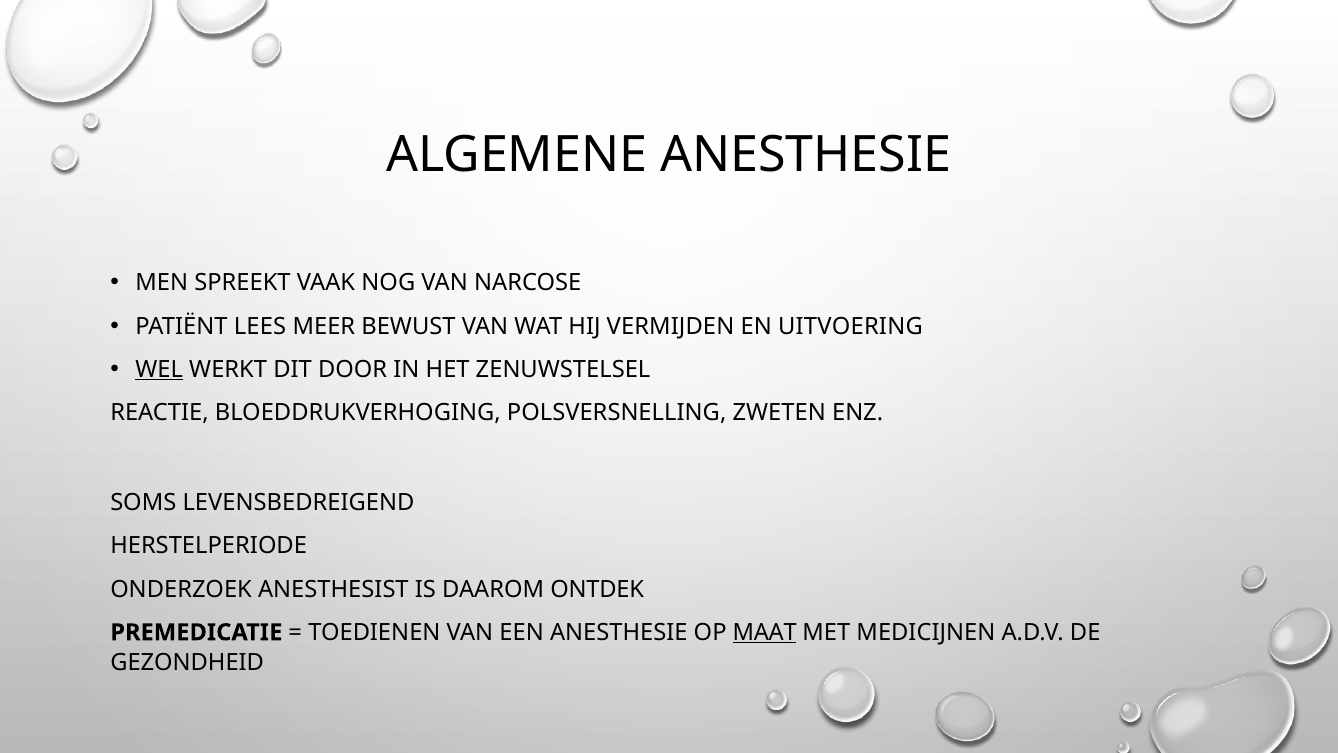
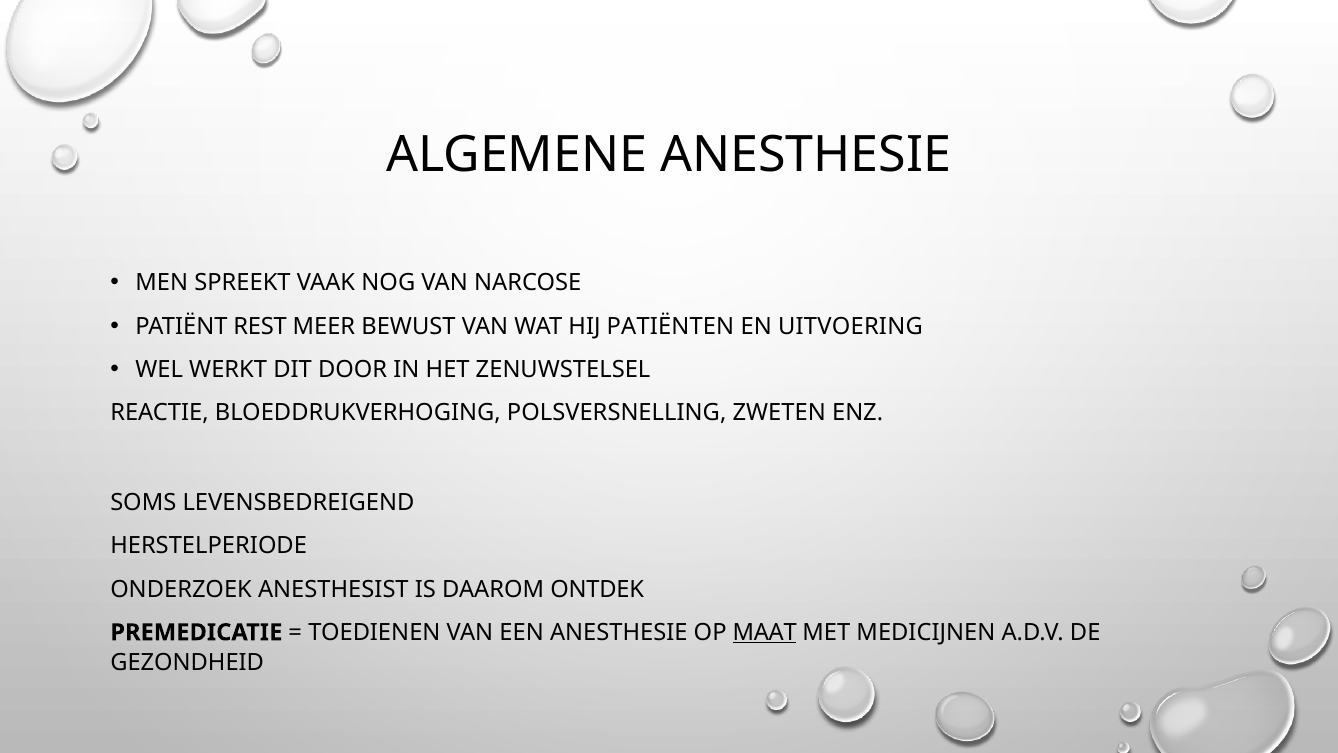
LEES: LEES -> REST (260, 326)
VERMIJDEN: VERMIJDEN -> PATIËNTEN (670, 326)
WEL underline: present -> none (159, 369)
